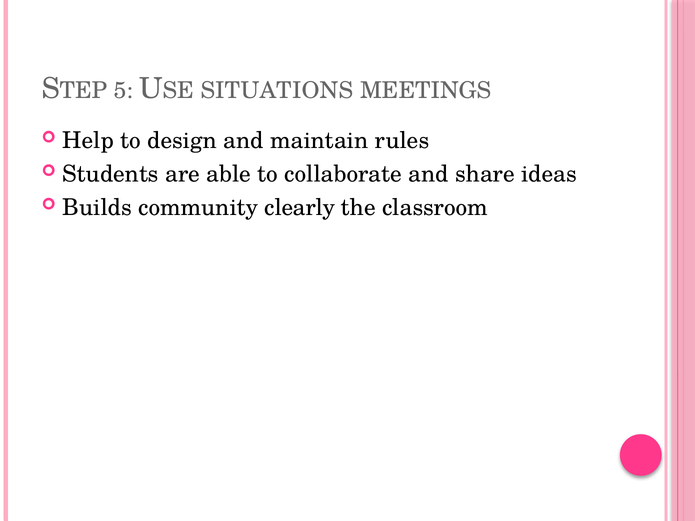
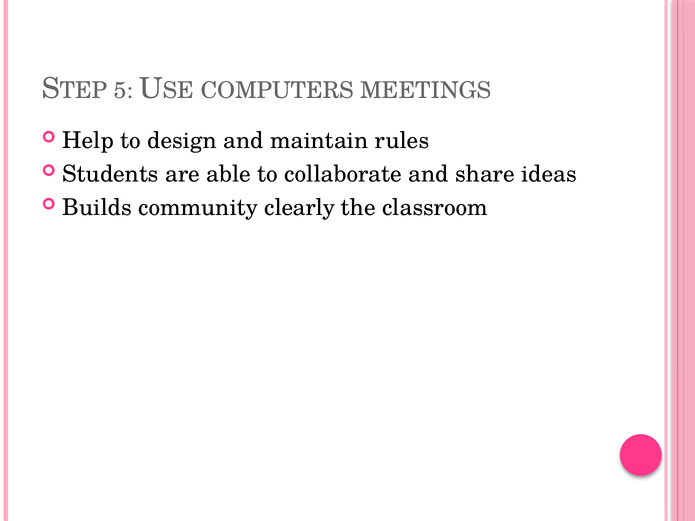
SITUATIONS: SITUATIONS -> COMPUTERS (277, 91)
